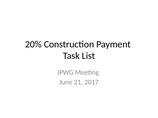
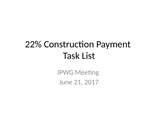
20%: 20% -> 22% (33, 44)
